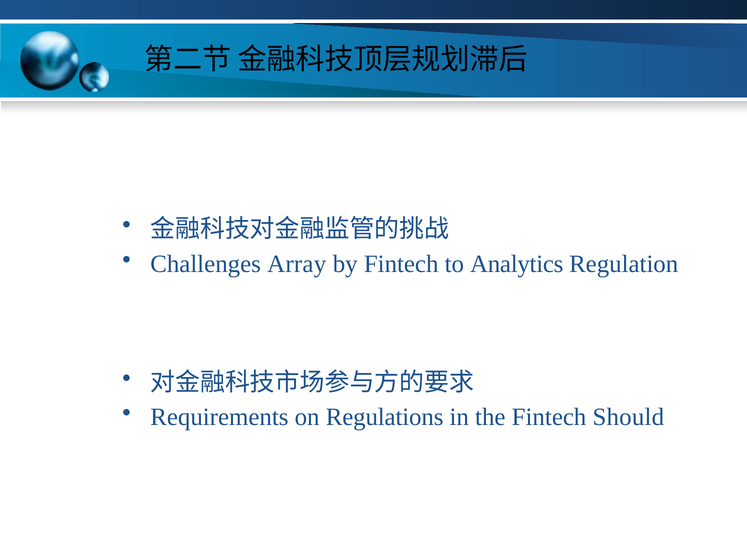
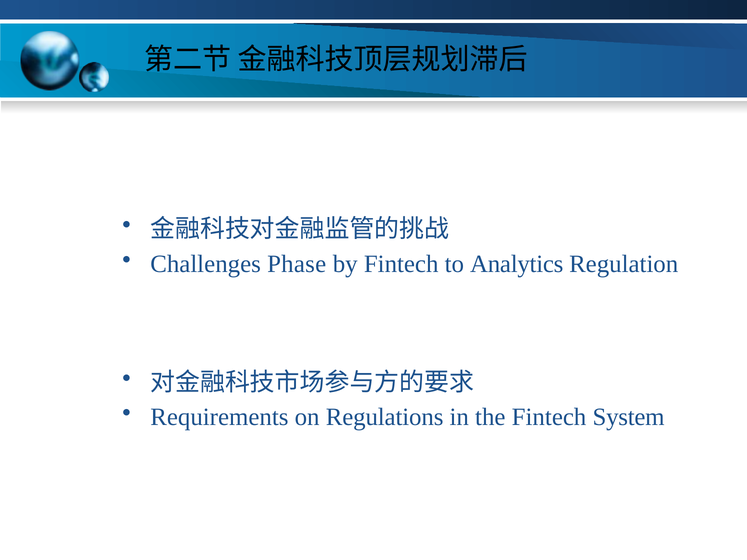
Array: Array -> Phase (297, 264)
Should: Should -> System (629, 417)
